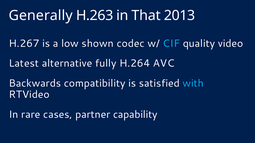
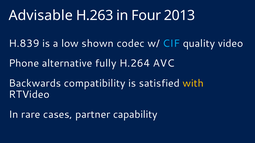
Generally: Generally -> Advisable (41, 15)
That: That -> Four (146, 15)
H.267: H.267 -> H.839 (24, 44)
Latest: Latest -> Phone (24, 64)
with colour: light blue -> yellow (193, 84)
